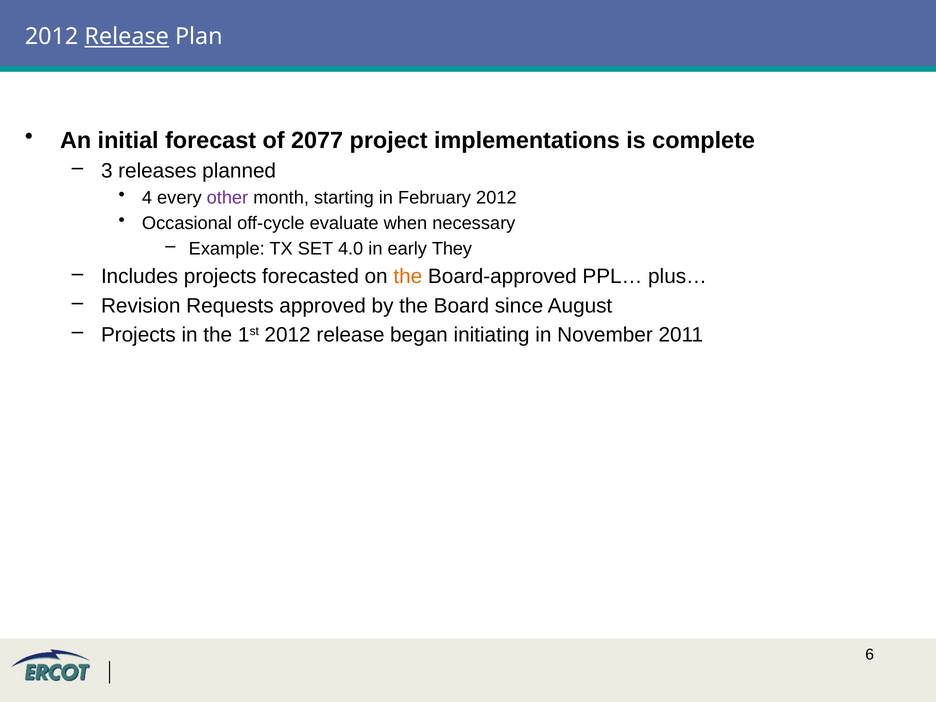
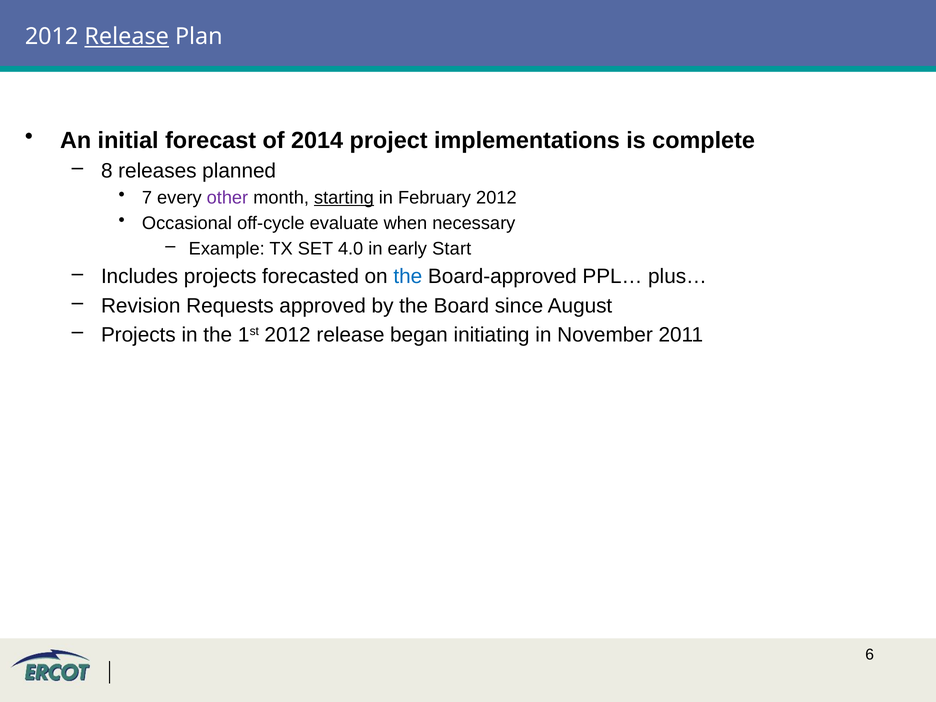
2077: 2077 -> 2014 (317, 140)
3: 3 -> 8 (107, 171)
4: 4 -> 7 (147, 198)
starting underline: none -> present (344, 198)
They: They -> Start (452, 249)
the colour: orange -> blue (408, 277)
